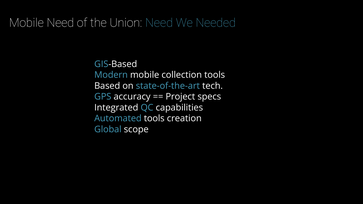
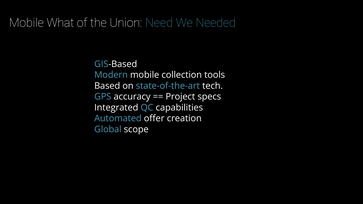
Mobile Need: Need -> What (60, 23)
Automated tools: tools -> offer (154, 119)
